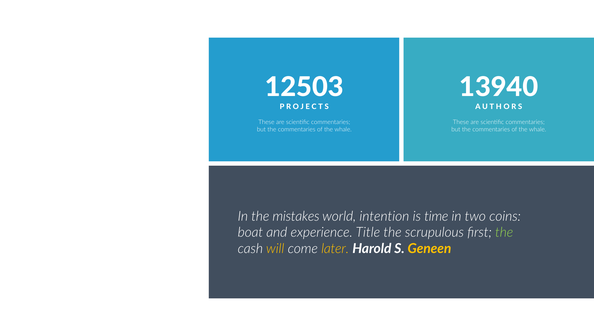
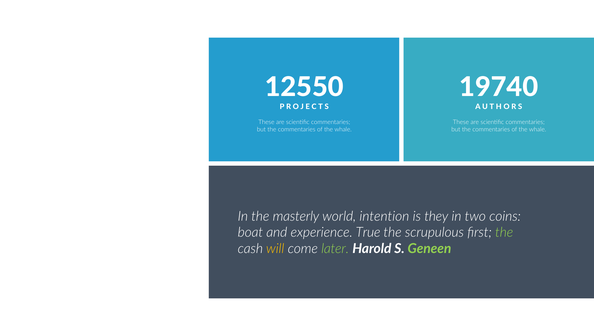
12503: 12503 -> 12550 (304, 87)
13940: 13940 -> 19740 (499, 87)
mistakes: mistakes -> masterly (296, 216)
time: time -> they (436, 216)
Title: Title -> True (368, 233)
later colour: yellow -> light green (335, 249)
Geneen colour: yellow -> light green (429, 249)
